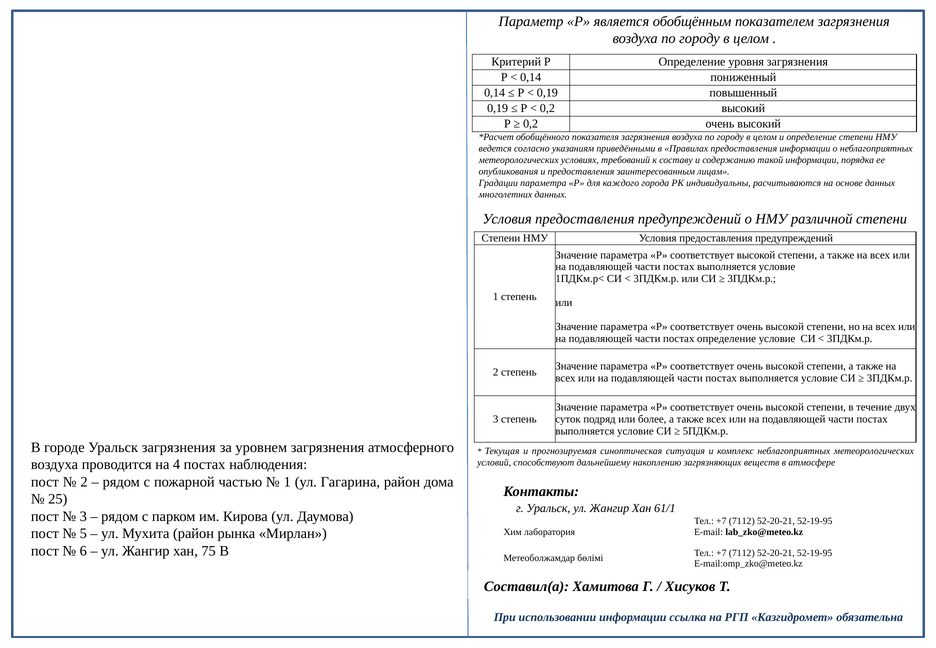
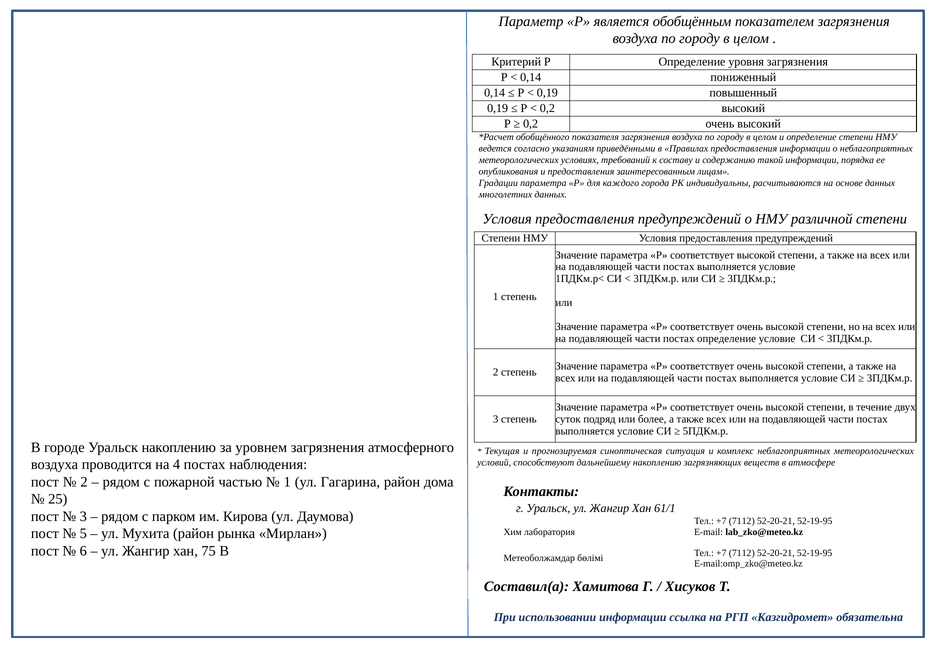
Уральск загрязнения: загрязнения -> накоплению (179, 447)
